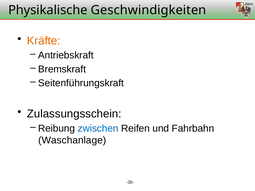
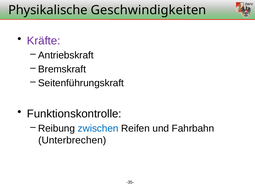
Kräfte colour: orange -> purple (44, 41)
Zulassungsschein: Zulassungsschein -> Funktionskontrolle (74, 114)
Waschanlage: Waschanlage -> Unterbrechen (72, 140)
